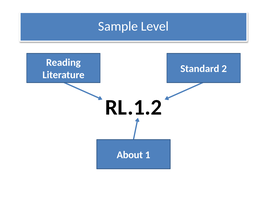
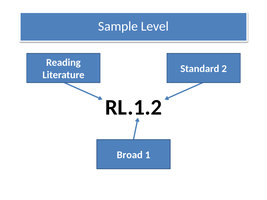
About: About -> Broad (130, 155)
